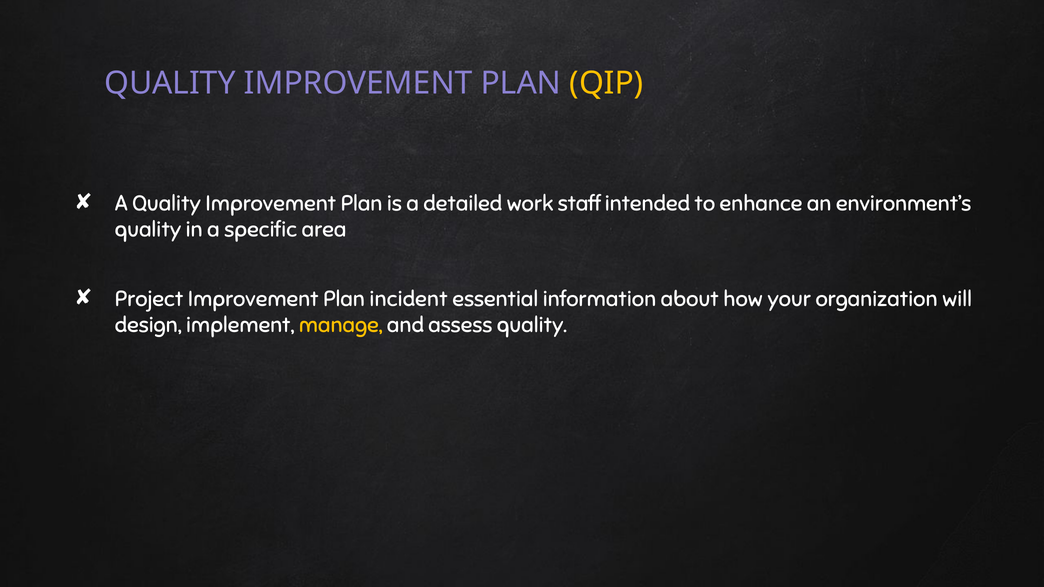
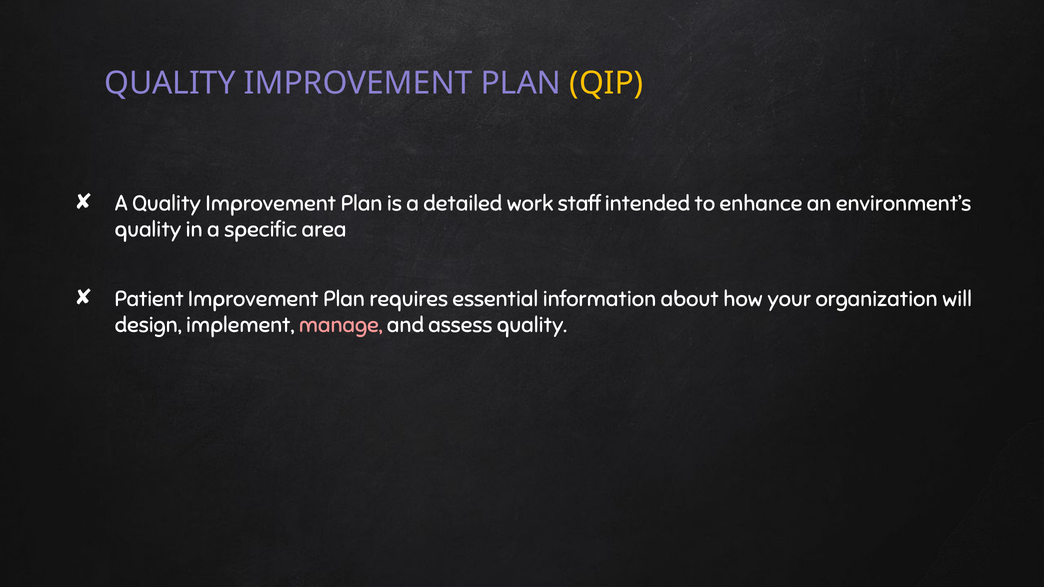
Project: Project -> Patient (149, 299)
incident: incident -> requires (409, 299)
manage colour: yellow -> pink (341, 325)
